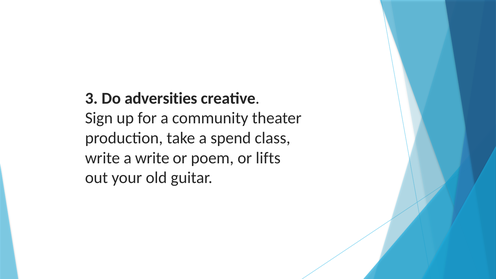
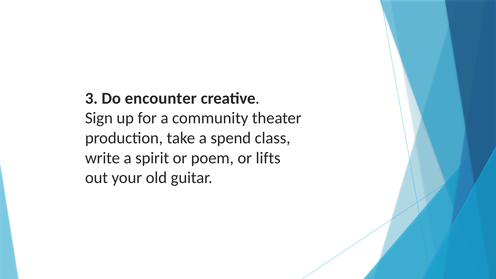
adversities: adversities -> encounter (161, 98)
a write: write -> spirit (152, 158)
